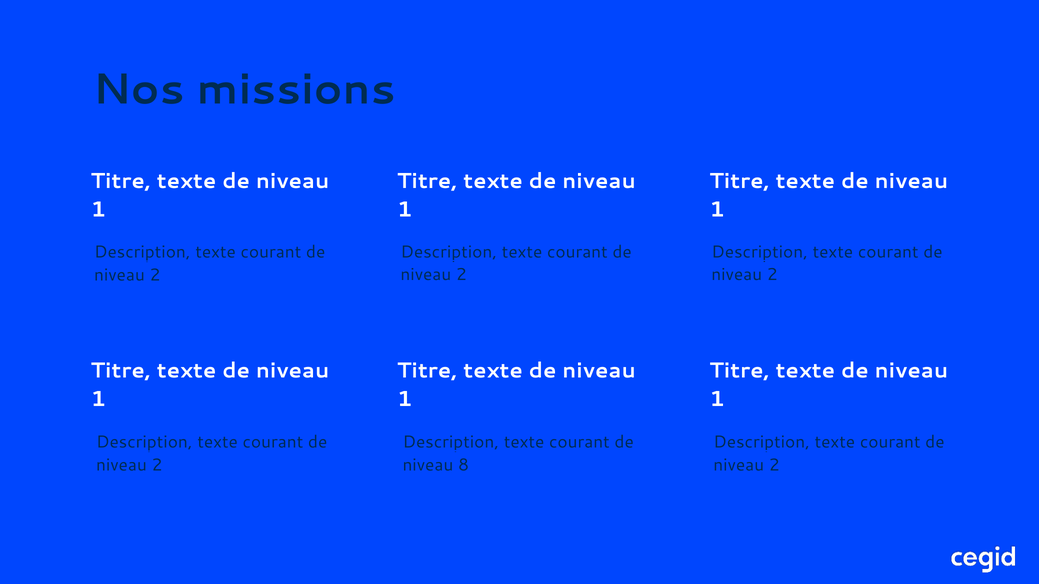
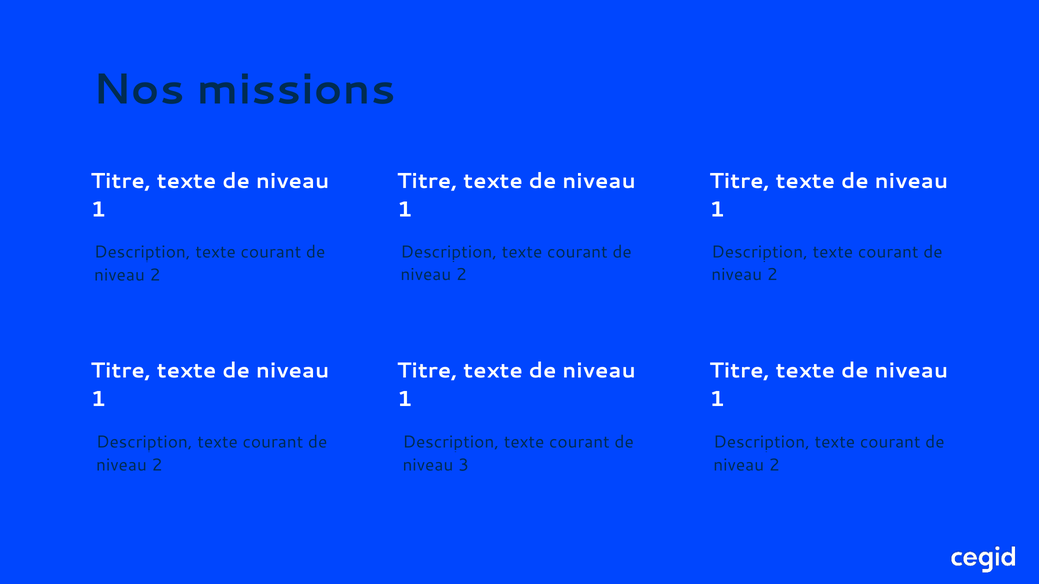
8: 8 -> 3 (463, 465)
